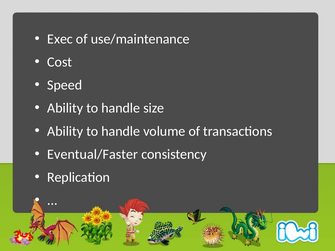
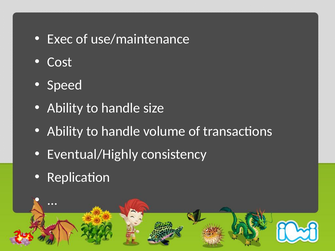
Eventual/Faster: Eventual/Faster -> Eventual/Highly (93, 154)
